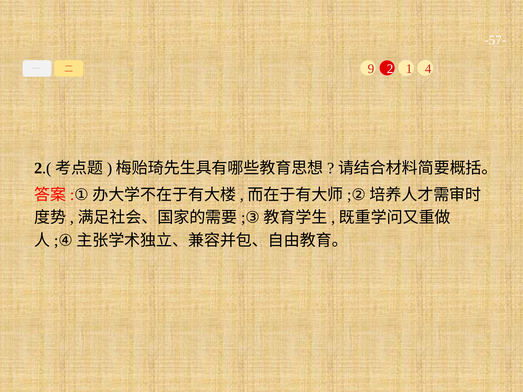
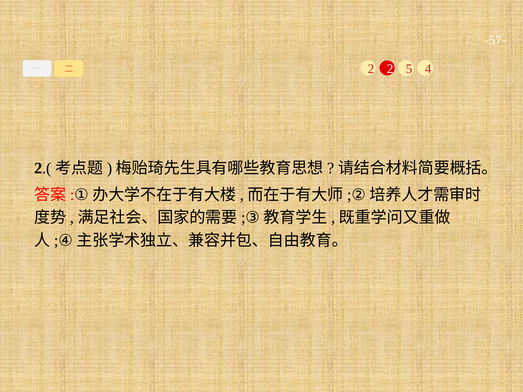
9: 9 -> 2 (371, 69)
1: 1 -> 5 (409, 69)
